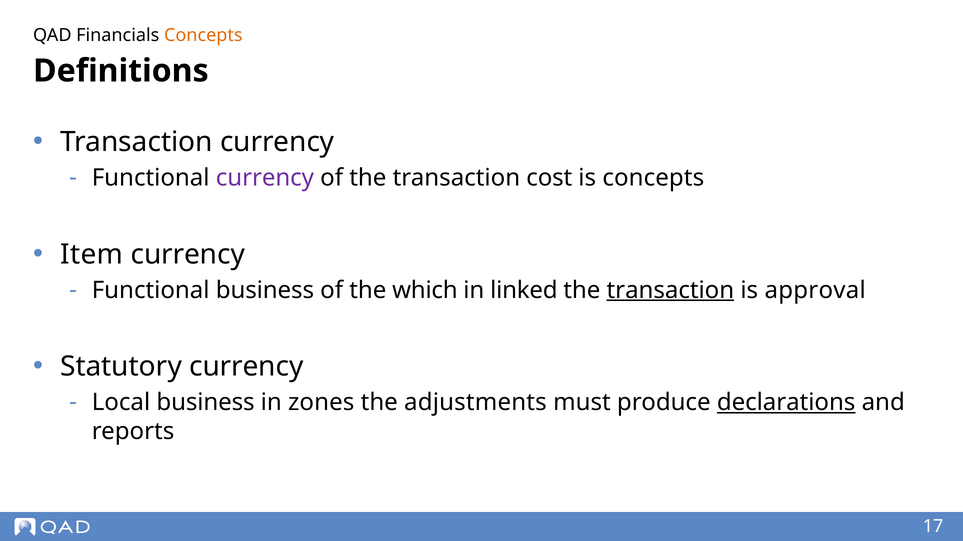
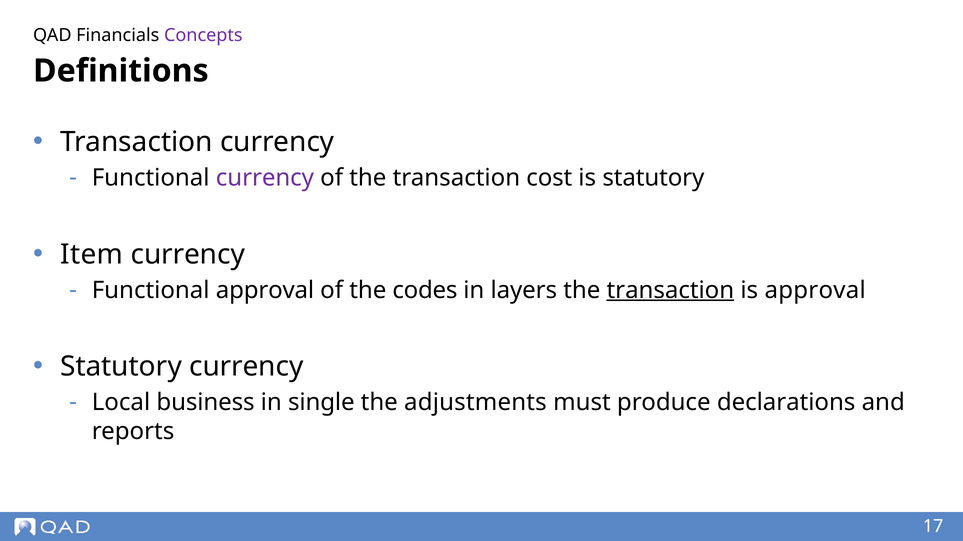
Concepts colour: orange -> purple (203, 35)
is concepts: concepts -> statutory (653, 178)
Functional business: business -> approval (265, 290)
which: which -> codes (425, 290)
linked: linked -> layers (524, 290)
zones: zones -> single (321, 403)
declarations underline: present -> none (786, 403)
